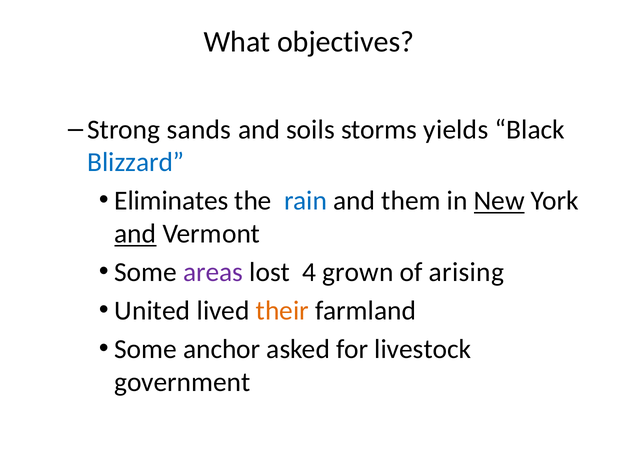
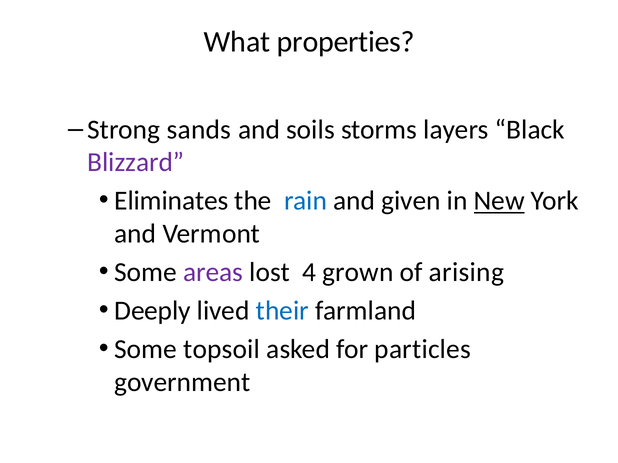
objectives: objectives -> properties (346, 42)
yields: yields -> layers (456, 130)
Blizzard colour: blue -> purple (136, 163)
them: them -> given (411, 201)
and underline: present -> none (135, 234)
United: United -> Deeply (152, 311)
their colour: orange -> blue (282, 311)
anchor: anchor -> topsoil (222, 349)
livestock: livestock -> particles (423, 349)
